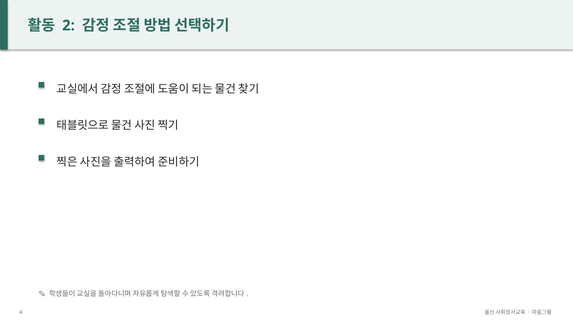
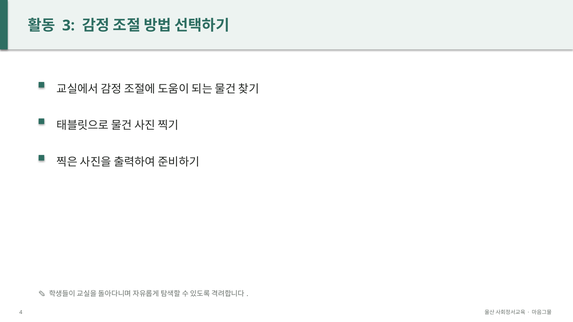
2: 2 -> 3 (68, 26)
